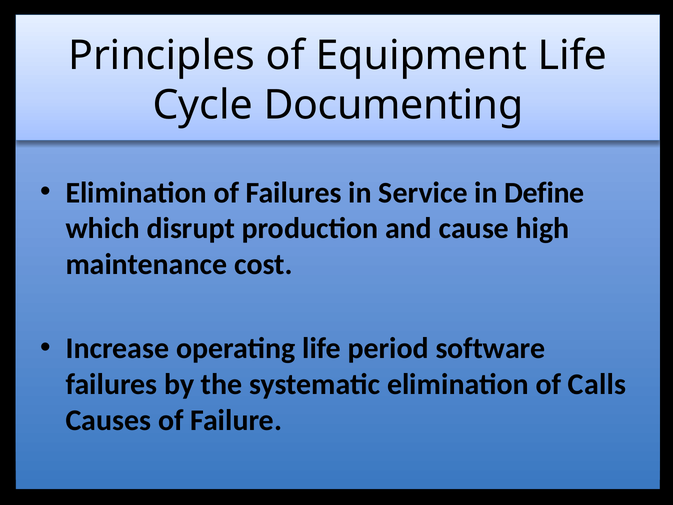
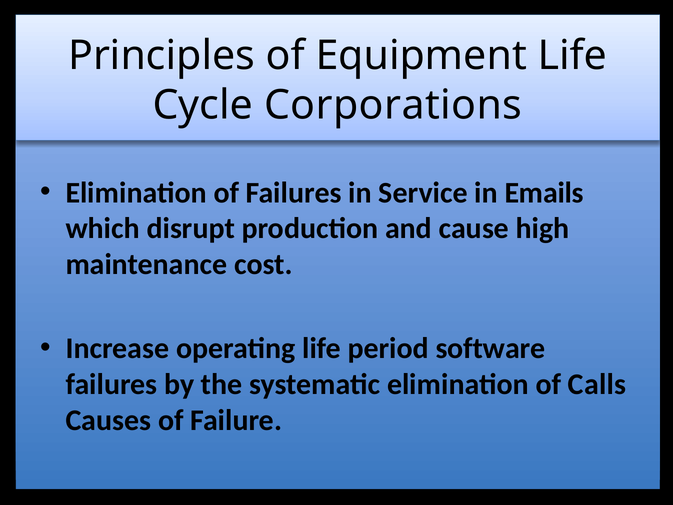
Documenting: Documenting -> Corporations (393, 105)
Define: Define -> Emails (544, 193)
